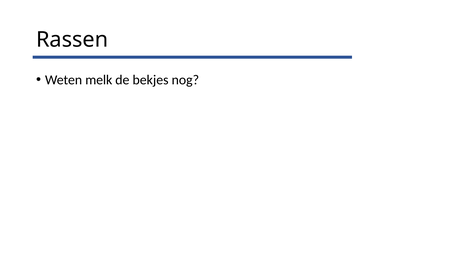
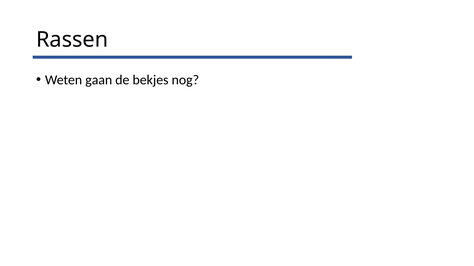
melk: melk -> gaan (99, 80)
